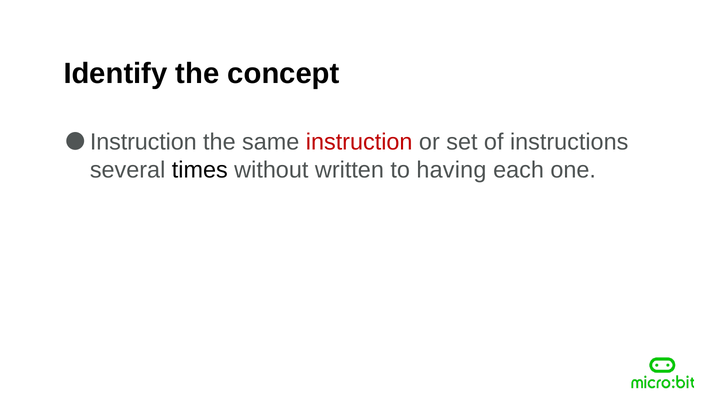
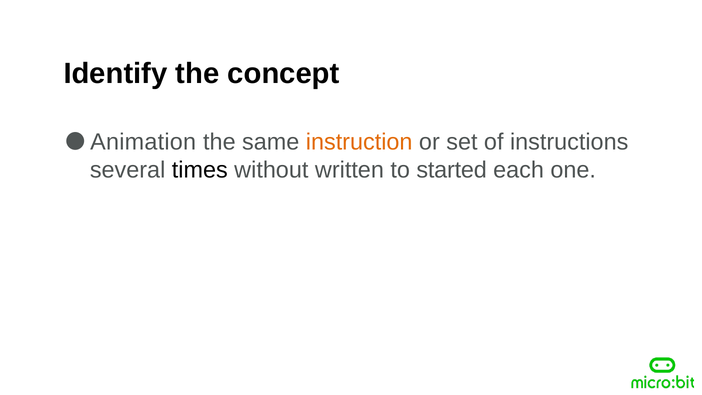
Instruction: Instruction -> Animation (143, 142)
instruction colour: red -> orange (359, 142)
having: having -> started (452, 170)
